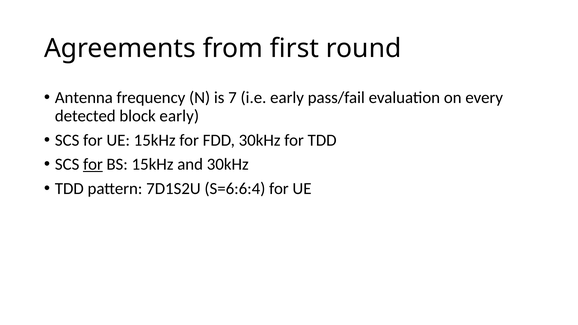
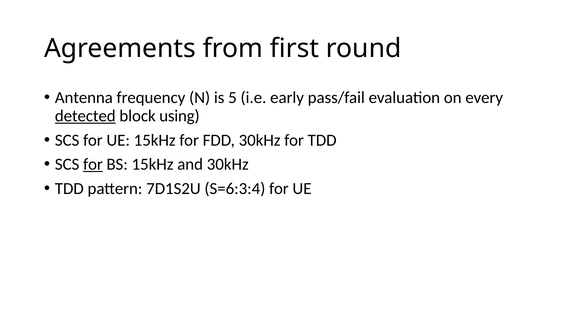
7: 7 -> 5 (232, 98)
detected underline: none -> present (85, 116)
block early: early -> using (179, 116)
S=6:6:4: S=6:6:4 -> S=6:3:4 (235, 189)
